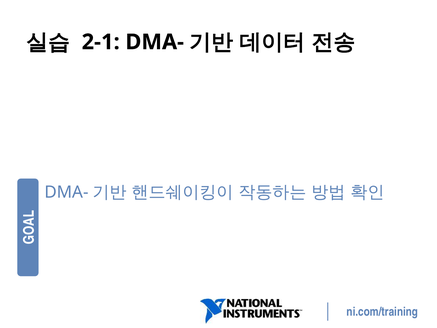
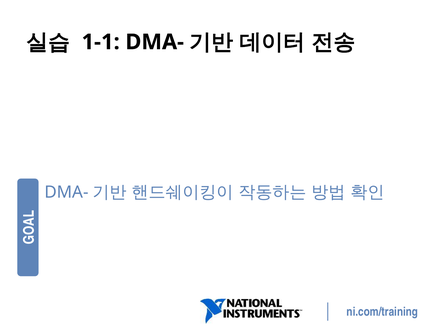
2-1: 2-1 -> 1-1 (101, 42)
